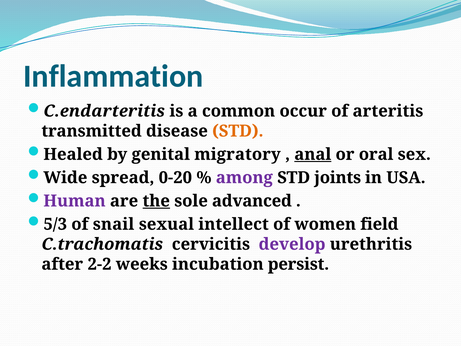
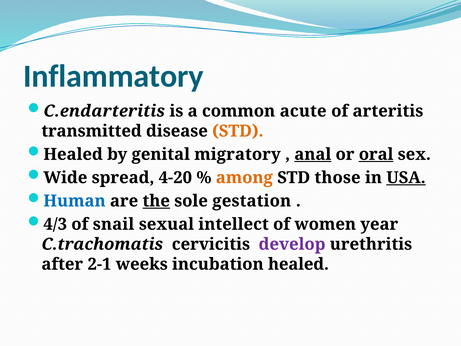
Inflammation: Inflammation -> Inflammatory (113, 76)
occur: occur -> acute (303, 111)
oral underline: none -> present (376, 154)
0-20: 0-20 -> 4-20 (175, 178)
among colour: purple -> orange (244, 178)
joints: joints -> those (337, 178)
USA underline: none -> present (406, 178)
Human colour: purple -> blue (75, 201)
advanced: advanced -> gestation (252, 201)
5/3: 5/3 -> 4/3 (55, 224)
field: field -> year (379, 224)
2-2: 2-2 -> 2-1 (99, 264)
incubation persist: persist -> healed (298, 264)
